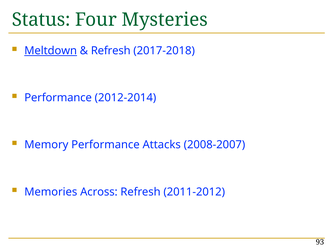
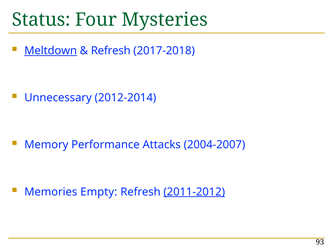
Performance: Performance -> Unnecessary (58, 98)
2008-2007: 2008-2007 -> 2004-2007 (214, 145)
Across: Across -> Empty (99, 192)
2011-2012 underline: none -> present (194, 192)
